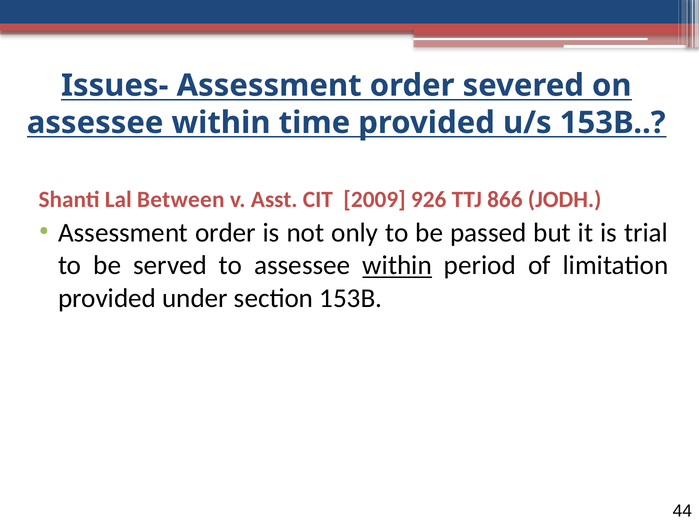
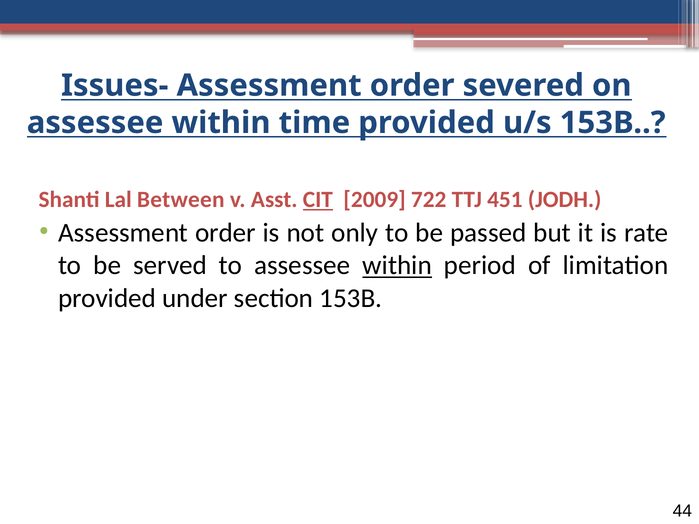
CIT underline: none -> present (318, 200)
926: 926 -> 722 (429, 200)
866: 866 -> 451 (505, 200)
trial: trial -> rate (646, 233)
